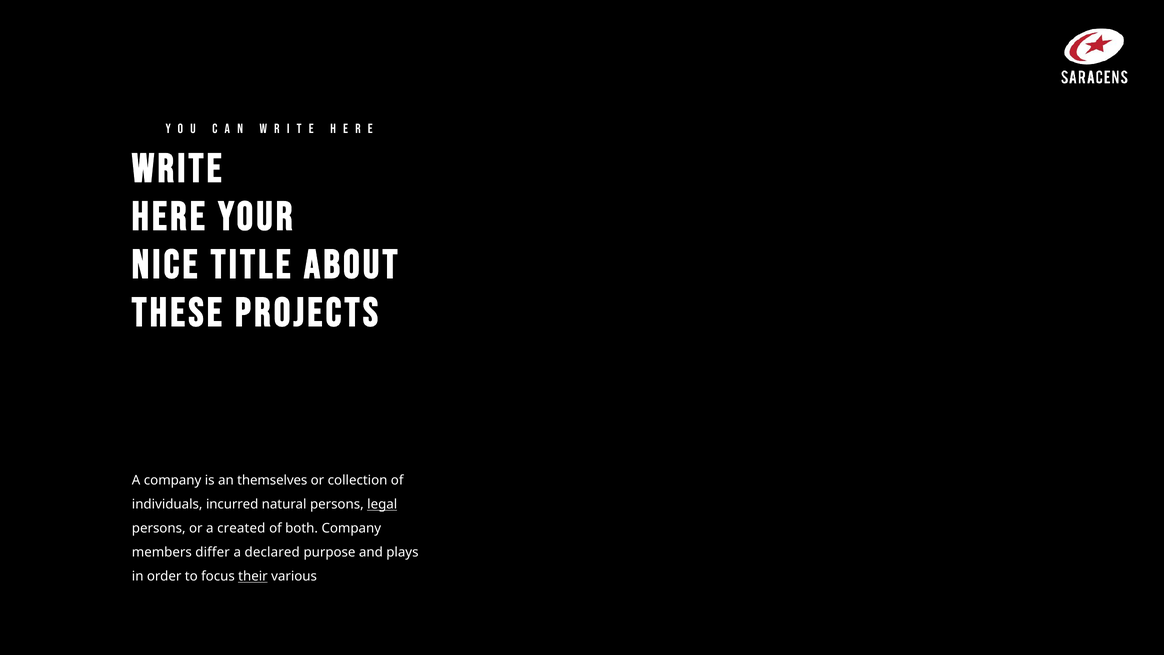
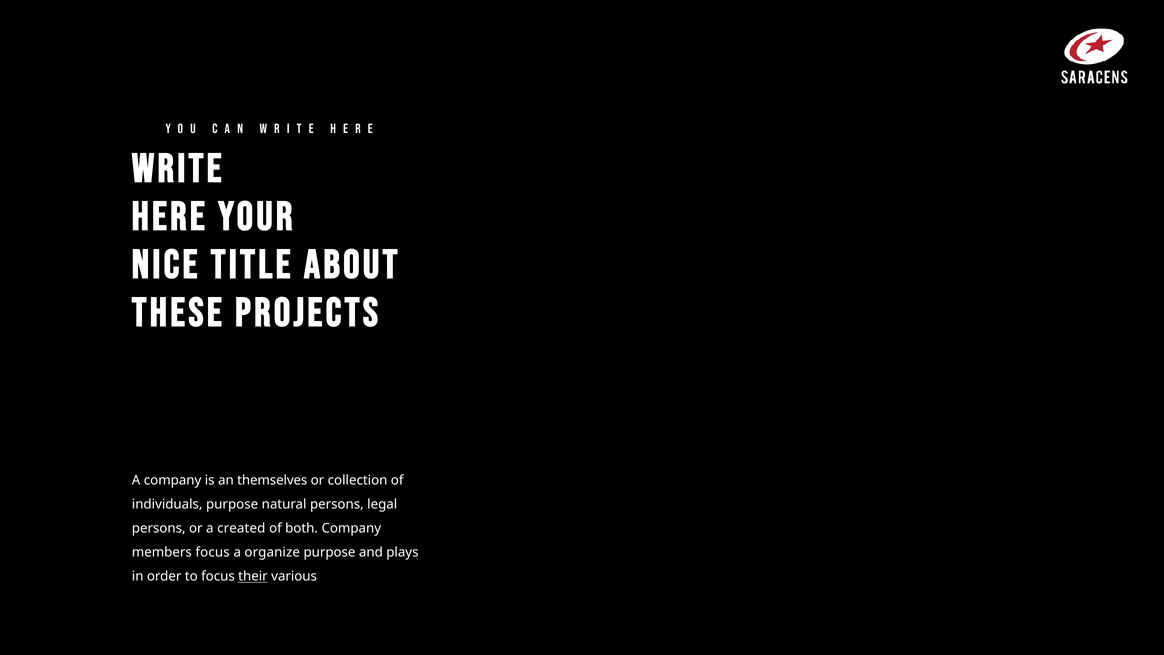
individuals incurred: incurred -> purpose (232, 504)
legal underline: present -> none (382, 504)
members differ: differ -> focus (213, 552)
declared: declared -> organize (272, 552)
